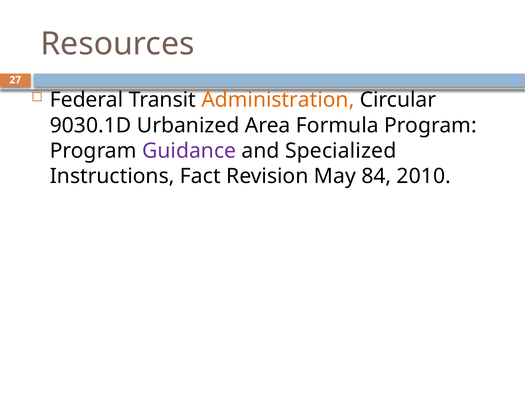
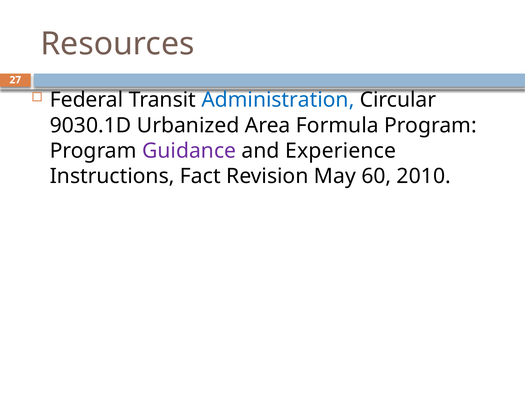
Administration colour: orange -> blue (278, 100)
Specialized: Specialized -> Experience (341, 151)
84: 84 -> 60 (376, 176)
